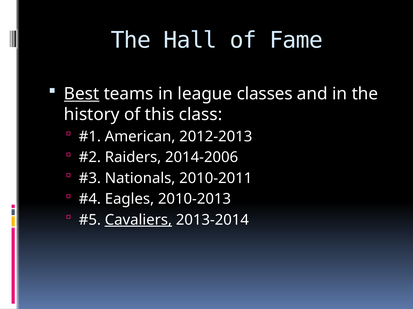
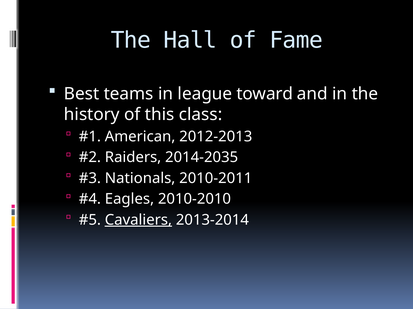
Best underline: present -> none (82, 94)
classes: classes -> toward (265, 94)
2014-2006: 2014-2006 -> 2014-2035 (202, 158)
2010-2013: 2010-2013 -> 2010-2010 (194, 199)
